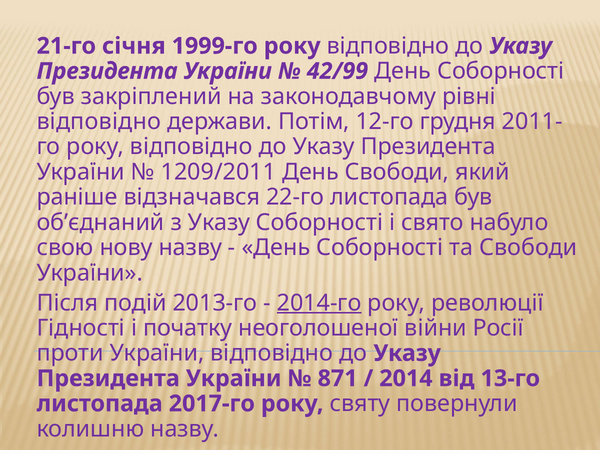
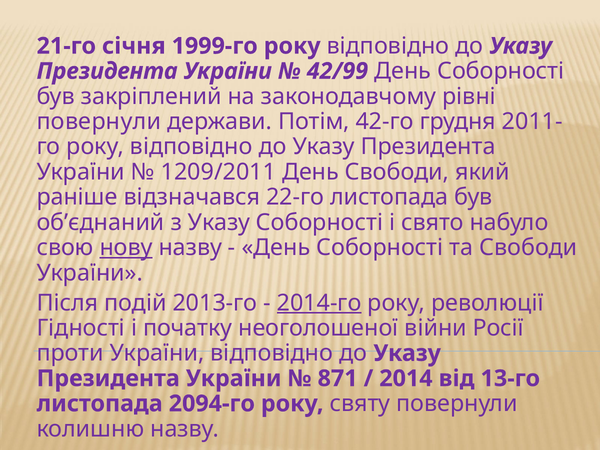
відповідно: відповідно -> повернули (99, 122)
12-го: 12-го -> 42-го (385, 122)
нову underline: none -> present (126, 248)
2017-го: 2017-го -> 2094-го (212, 404)
